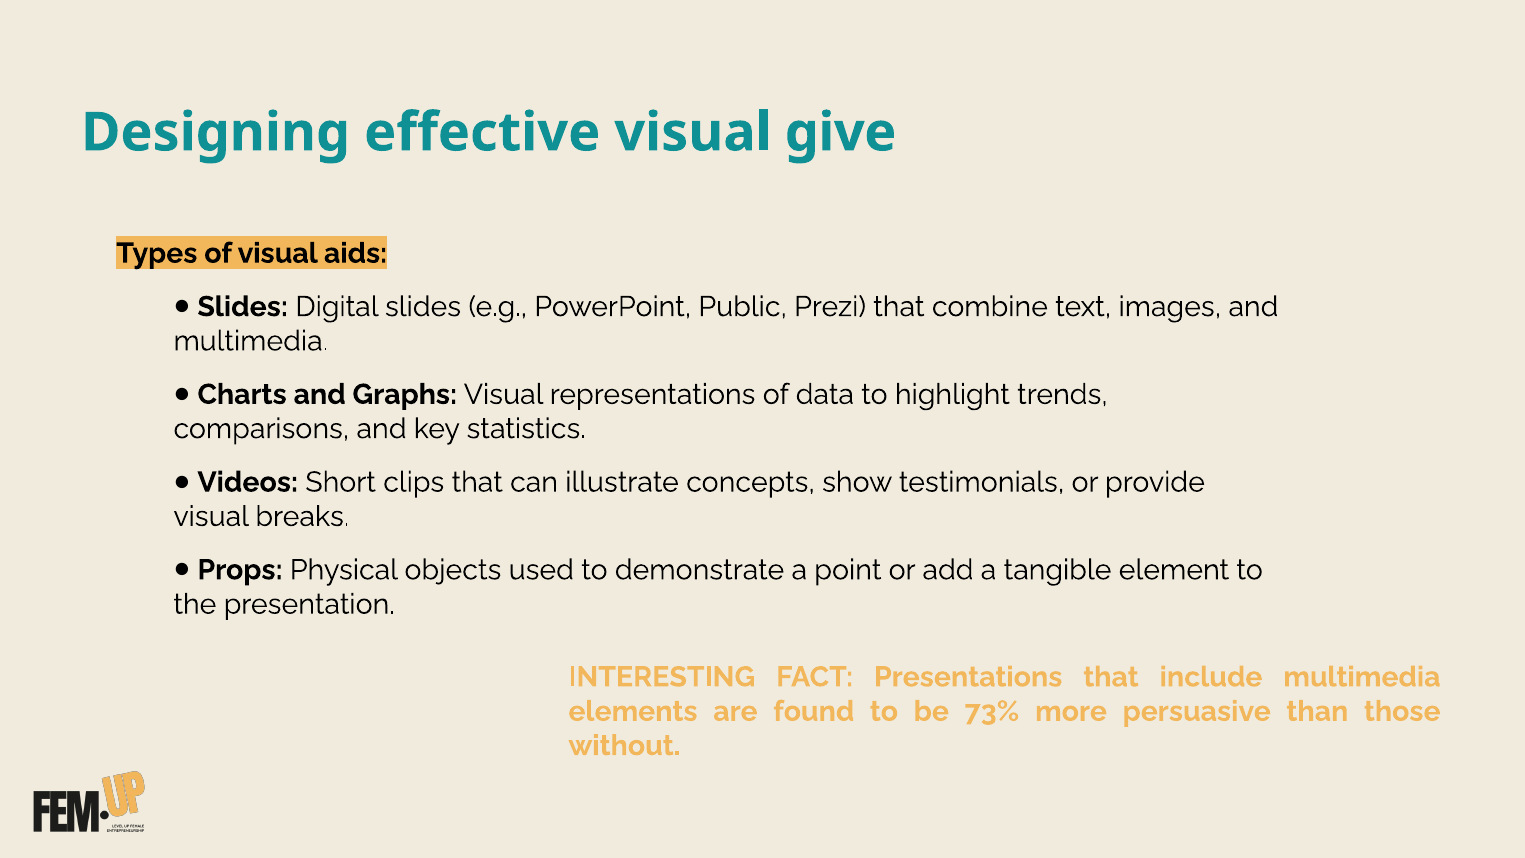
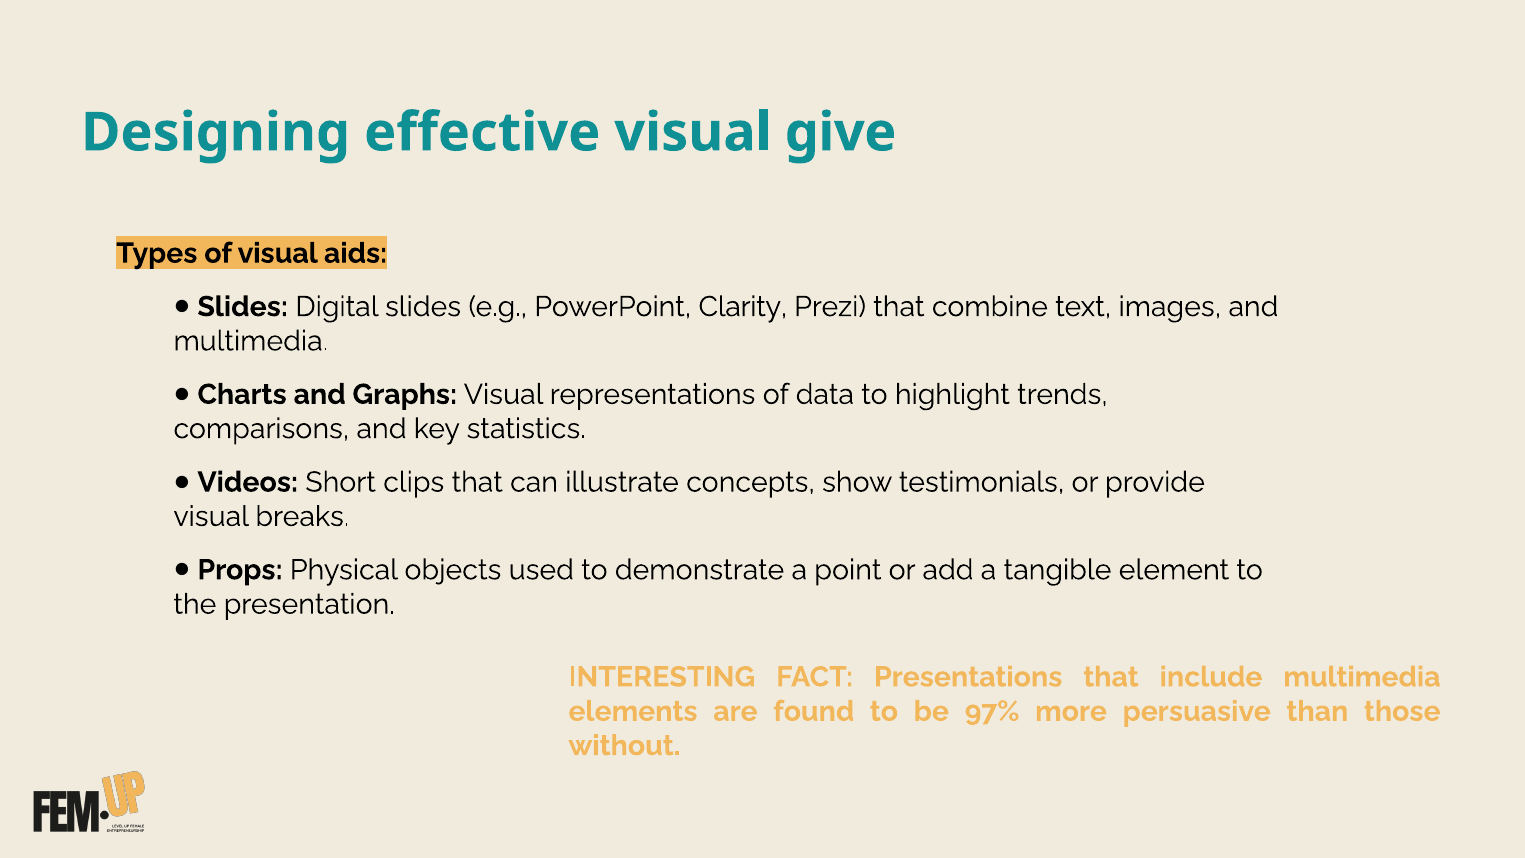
Public: Public -> Clarity (743, 307)
73%: 73% -> 97% (992, 711)
